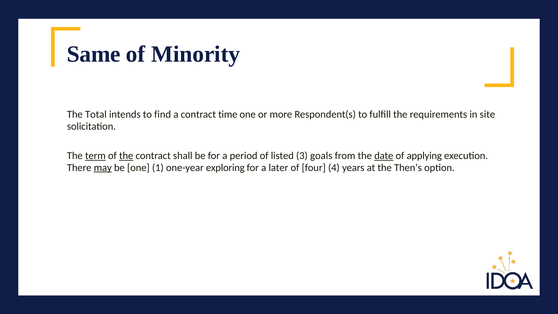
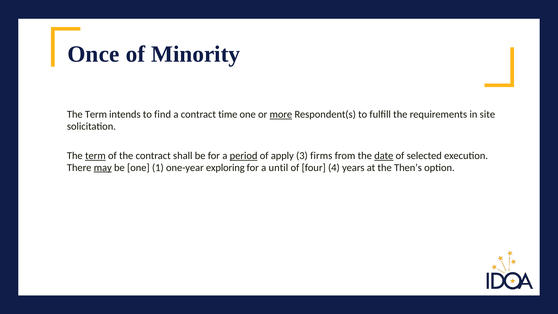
Same: Same -> Once (93, 54)
Total: Total -> Term (96, 114)
more underline: none -> present (281, 114)
the underline: present -> none (126, 156)
period underline: none -> present (244, 156)
listed: listed -> apply (282, 156)
goals: goals -> firms (321, 156)
applying: applying -> selected (424, 156)
later: later -> until (278, 167)
